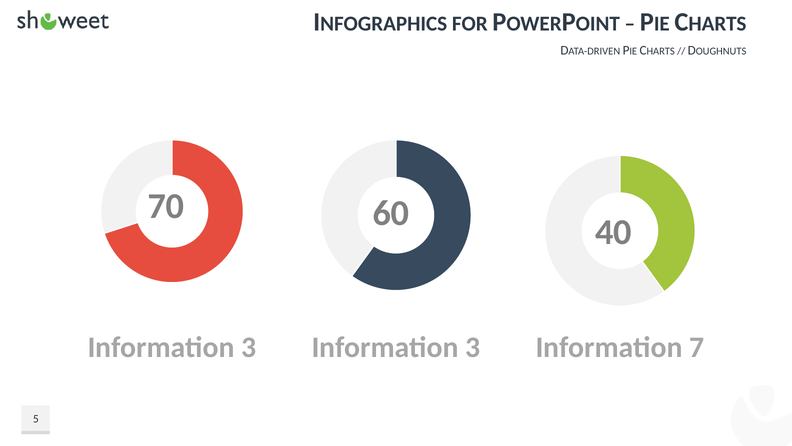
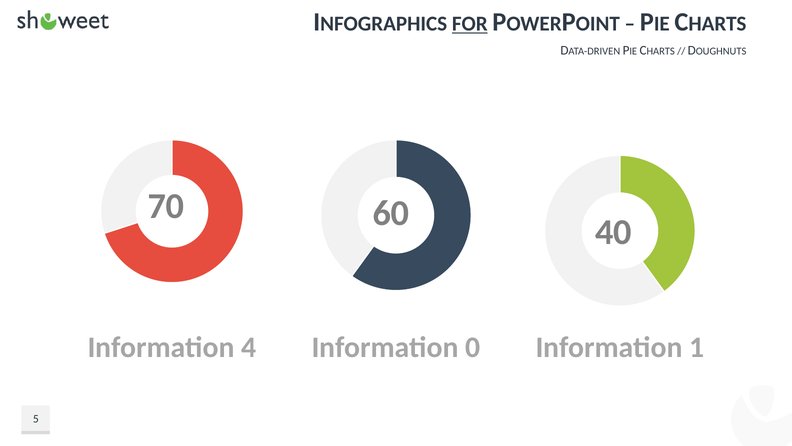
FOR underline: none -> present (470, 24)
3: 3 -> 4 (249, 347)
3: 3 -> 0 (473, 347)
7: 7 -> 1 (697, 347)
